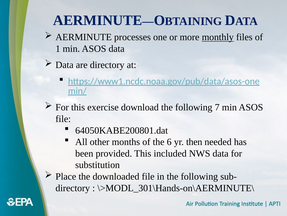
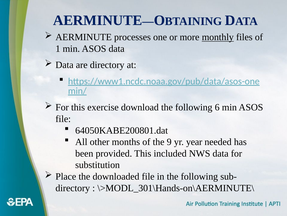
7: 7 -> 6 (217, 107)
6: 6 -> 9 (169, 141)
then: then -> year (194, 141)
